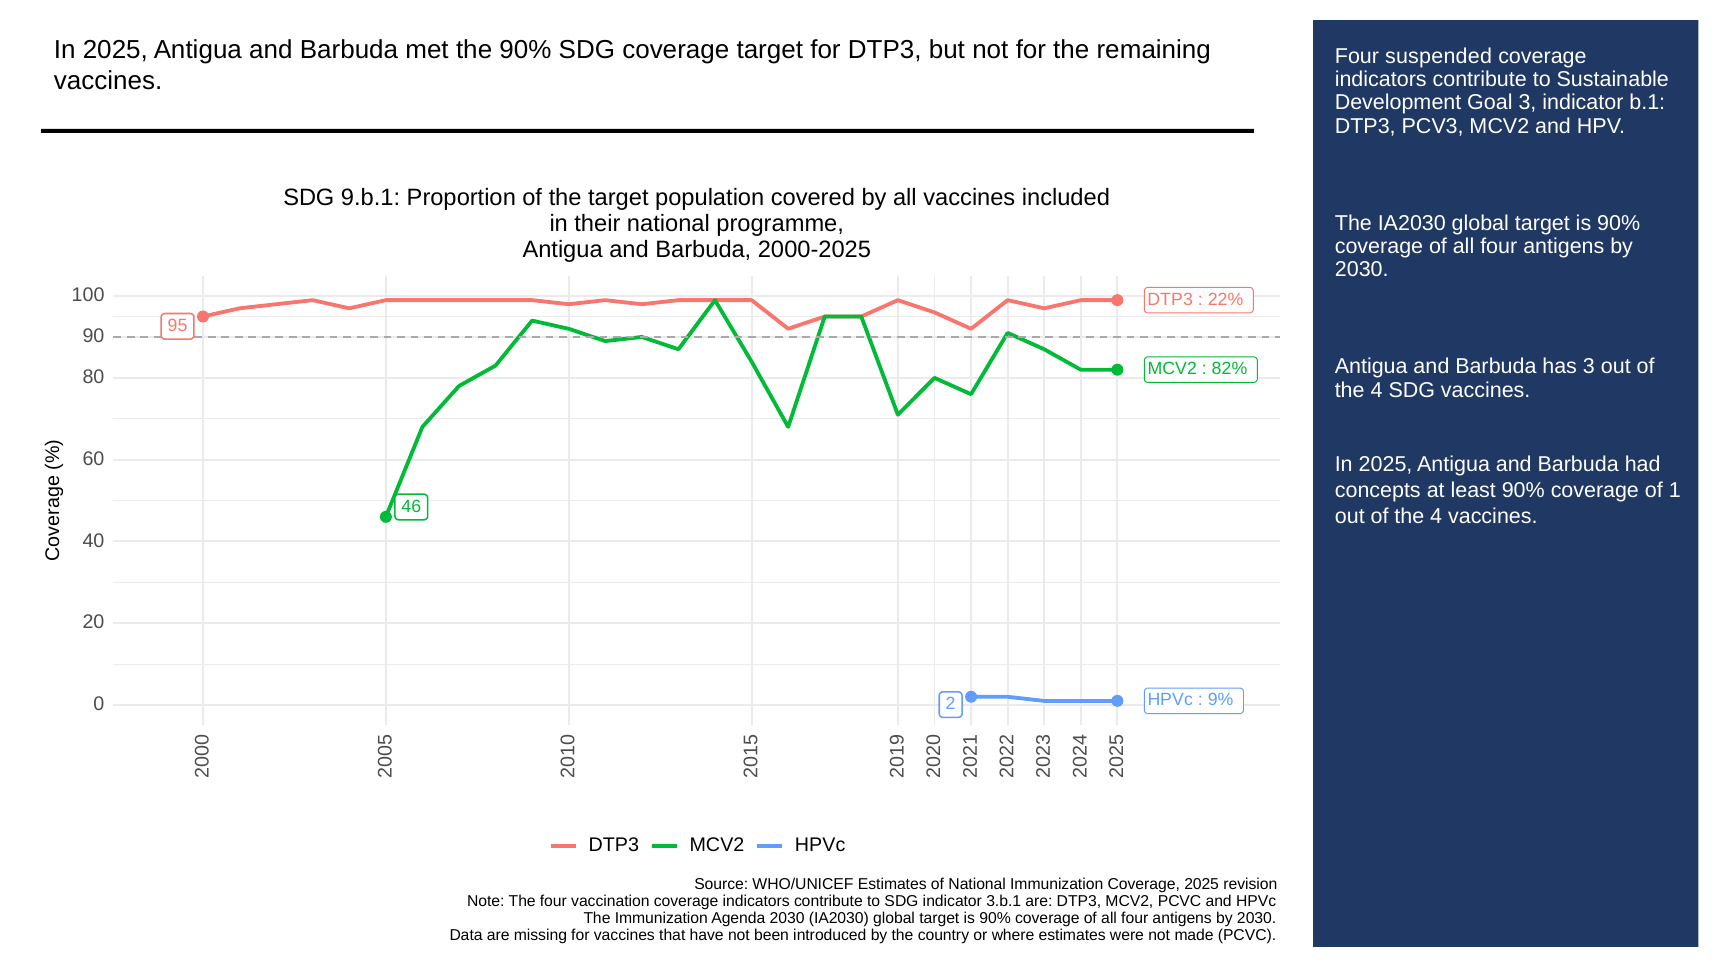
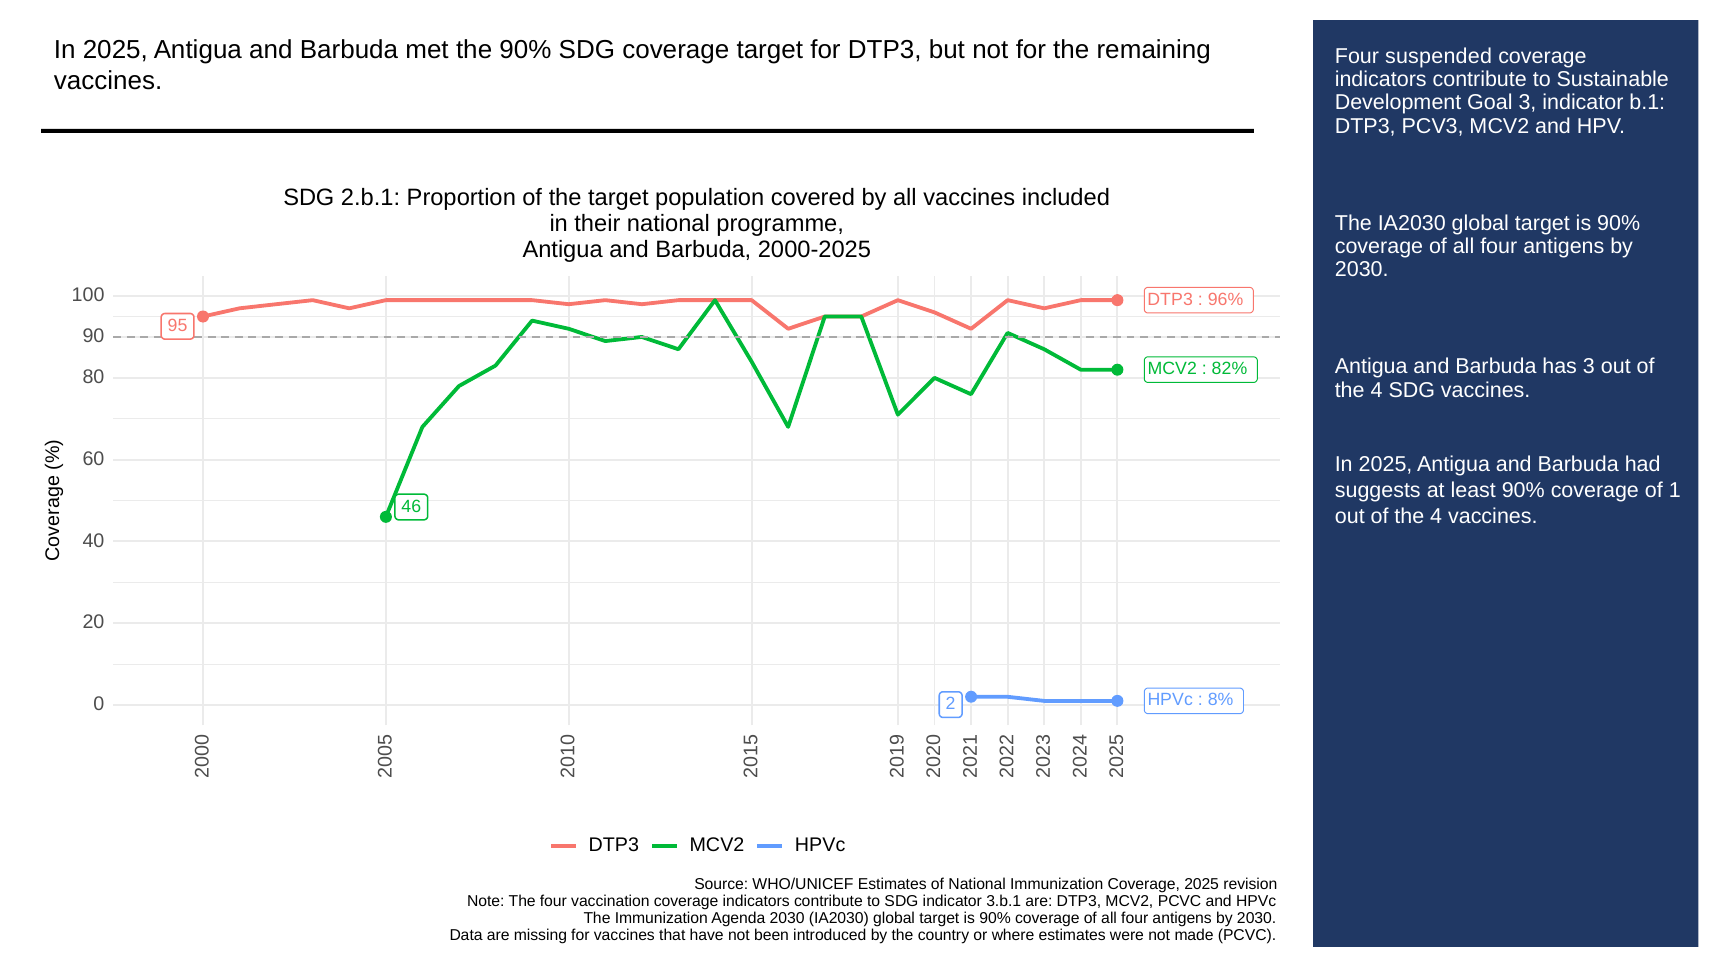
9.b.1: 9.b.1 -> 2.b.1 (371, 198)
22%: 22% -> 96% (1226, 300)
concepts: concepts -> suggests (1378, 491)
9%: 9% -> 8% (1221, 700)
